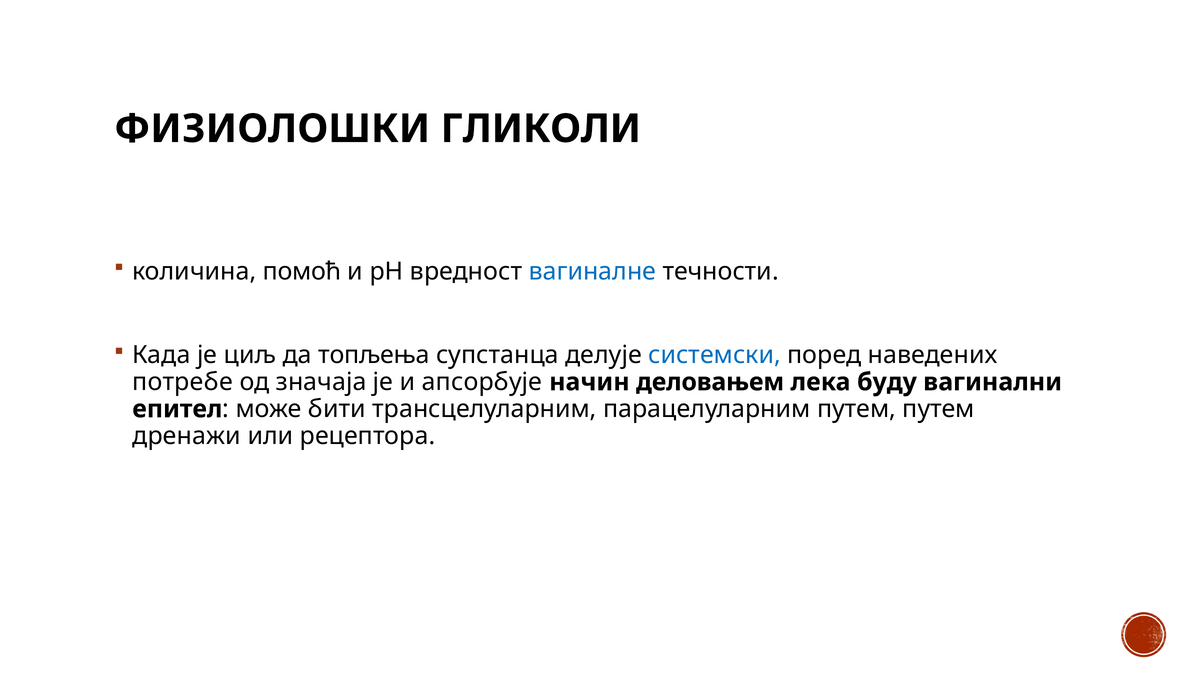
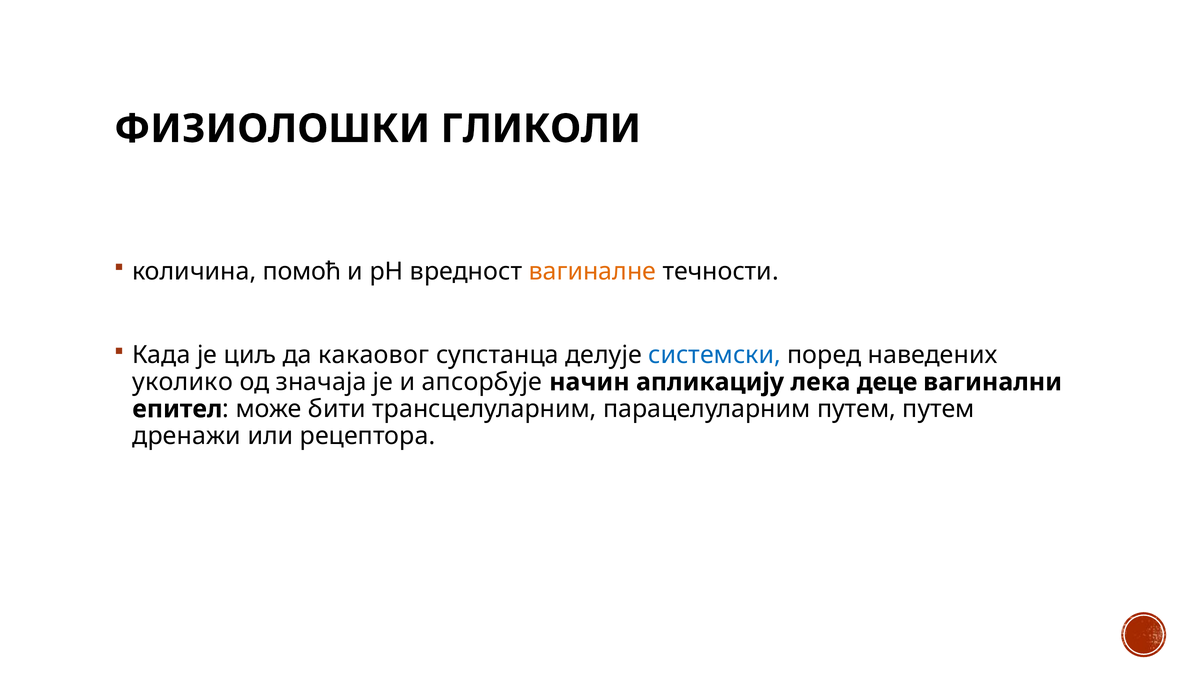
вагиналне colour: blue -> orange (592, 271)
топљења: топљења -> какаовог (374, 355)
потребе: потребе -> уколико (183, 382)
деловањем: деловањем -> апликацију (710, 382)
буду: буду -> деце (887, 382)
